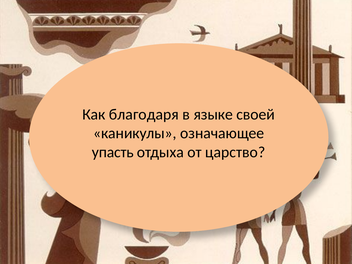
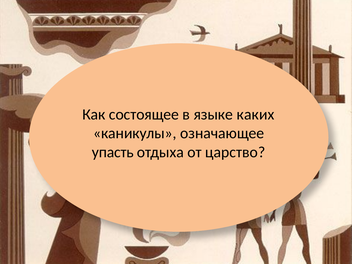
благодаря: благодаря -> состоящее (144, 115)
своей: своей -> каких (256, 115)
